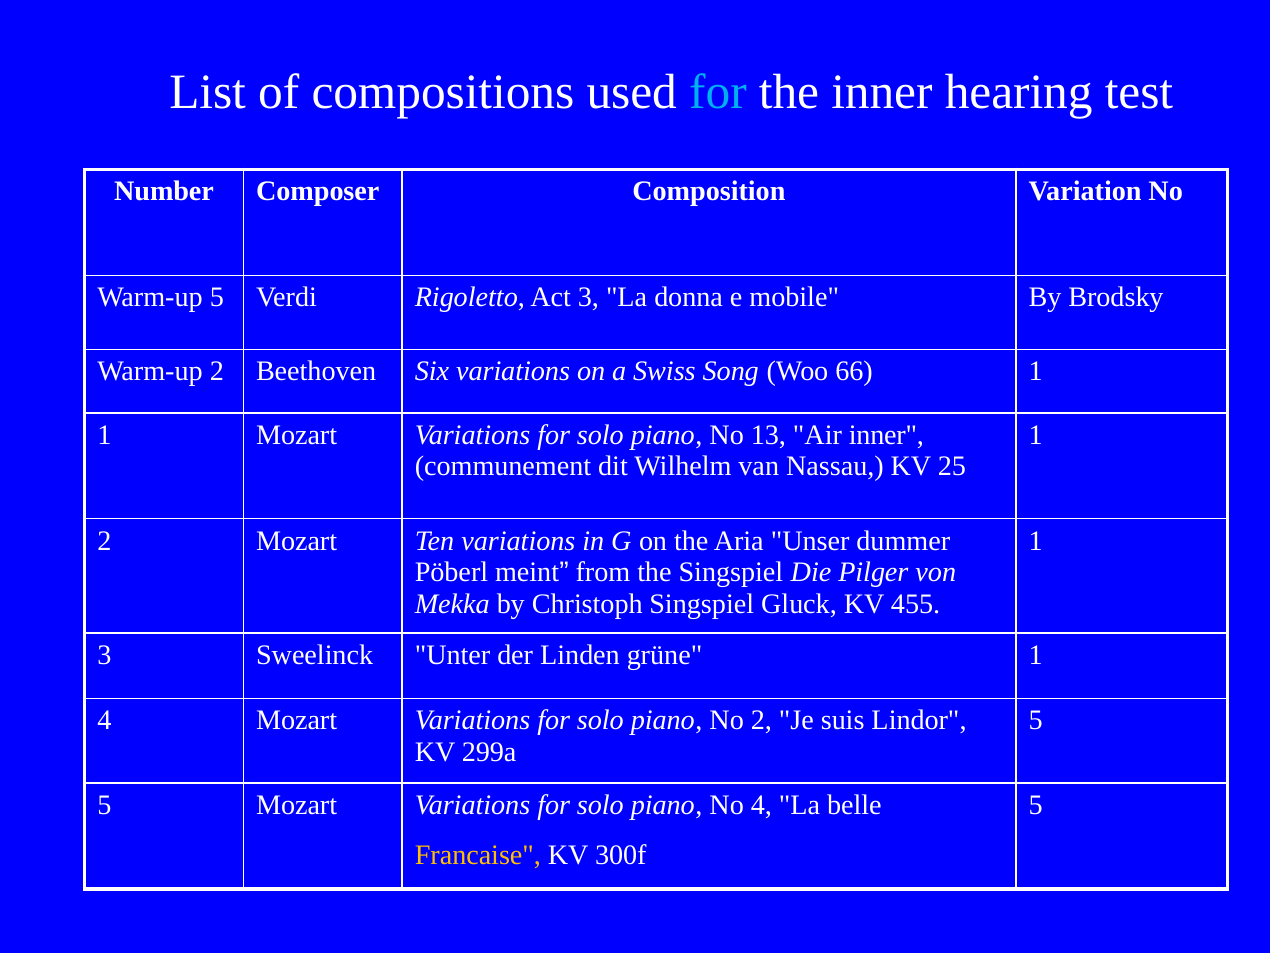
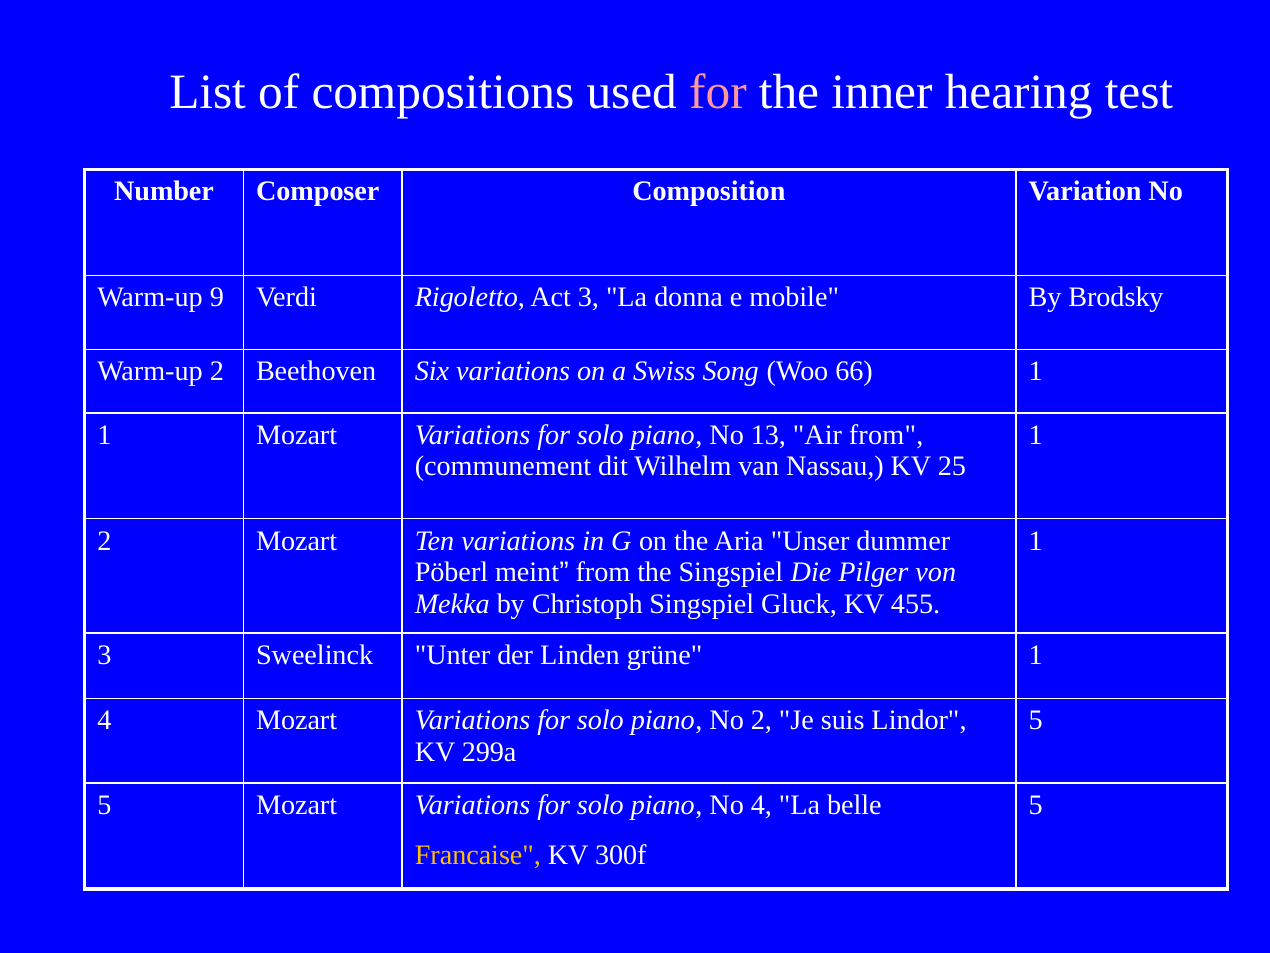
for colour: light blue -> pink (718, 92)
Warm-up 5: 5 -> 9 (217, 297)
Air inner: inner -> from (886, 435)
